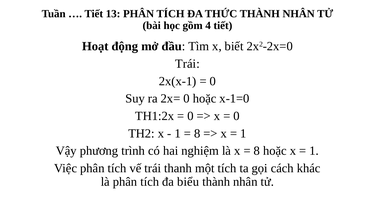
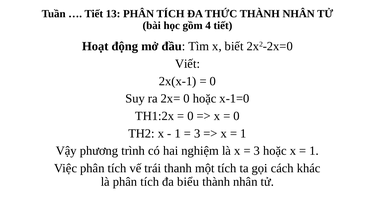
Trái: Trái -> Viết (187, 64)
8: 8 -> 3 (197, 133)
8: 8 -> 3 (257, 151)
